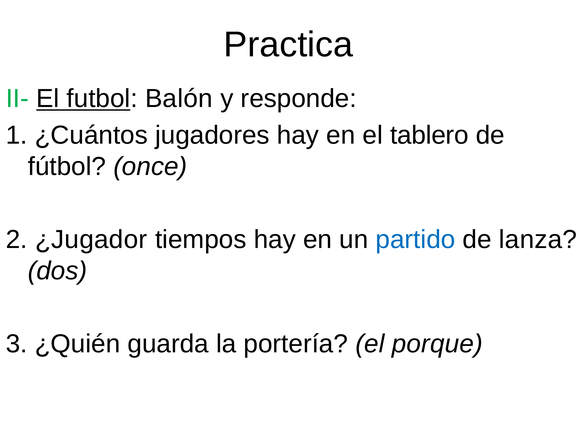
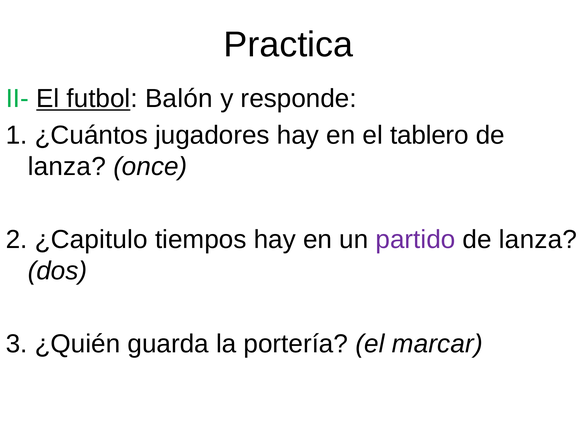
fútbol: fútbol -> lanza (67, 166)
¿Jugador: ¿Jugador -> ¿Capitulo (91, 240)
partido colour: blue -> purple (415, 240)
porque: porque -> marcar (437, 344)
